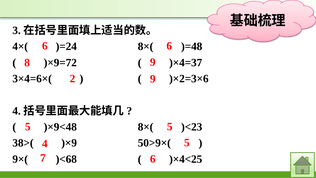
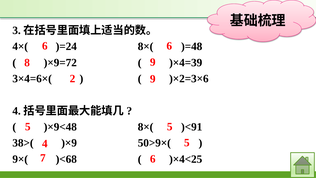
)×4=37: )×4=37 -> )×4=39 (186, 63)
)<23: )<23 -> )<91 (192, 127)
